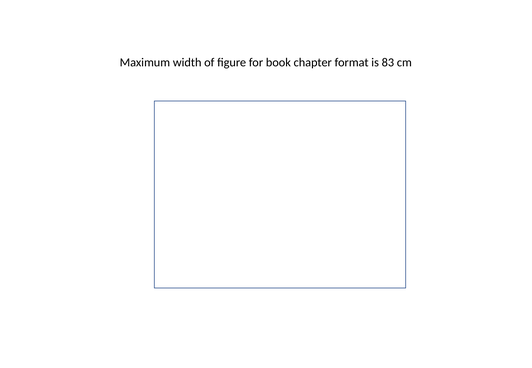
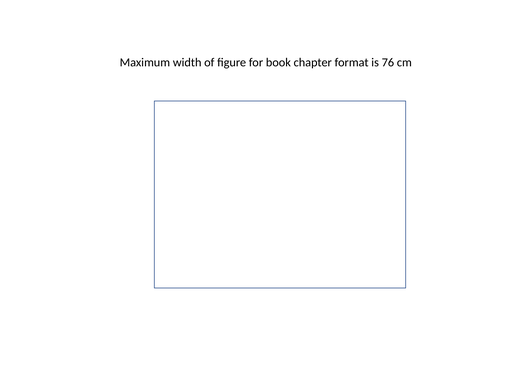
83: 83 -> 76 (388, 63)
